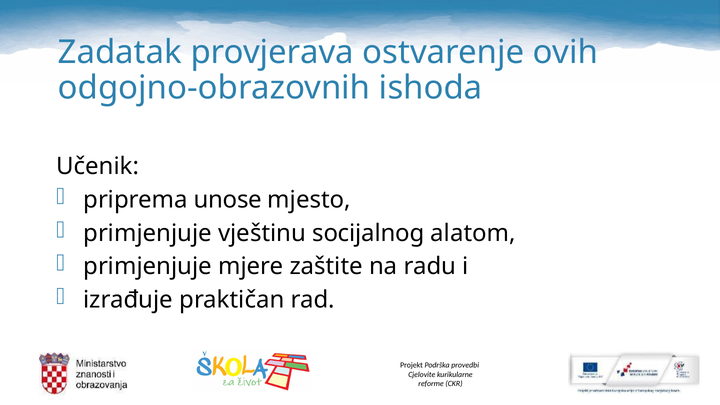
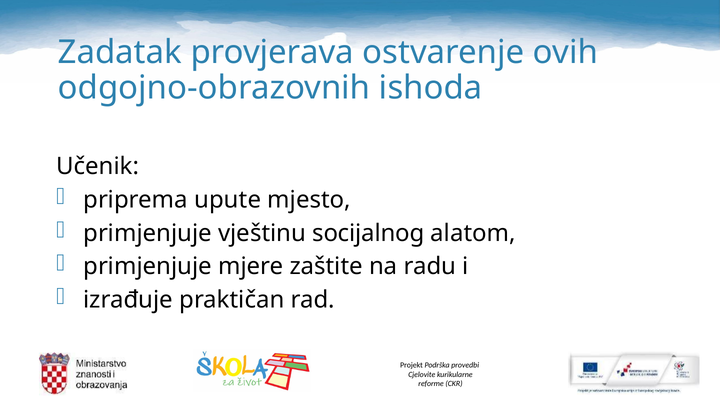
unose: unose -> upute (228, 200)
